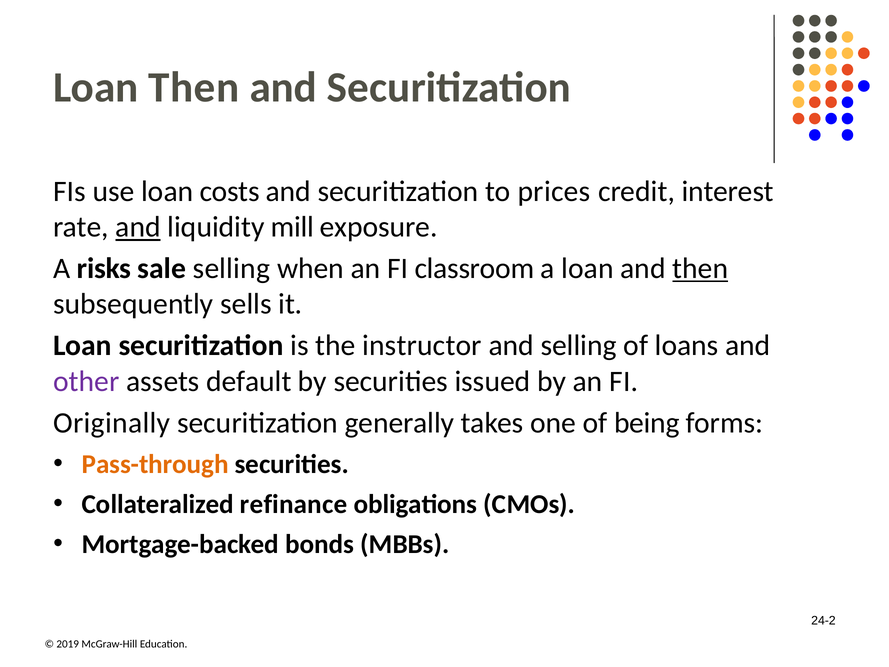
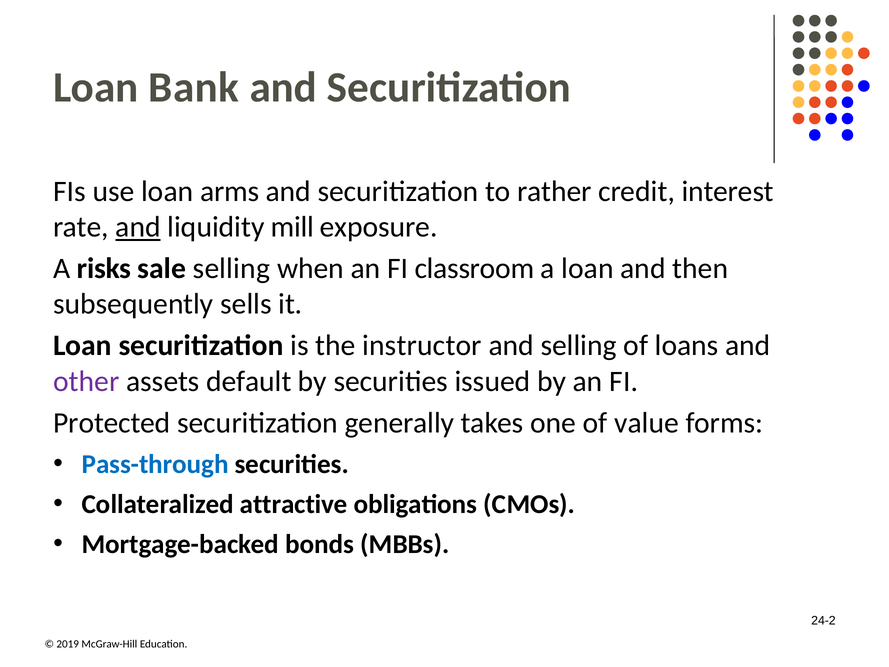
Loan Then: Then -> Bank (194, 87)
costs: costs -> arms (230, 191)
prices: prices -> rather (554, 191)
then underline: present -> none (700, 269)
Originally: Originally -> Protected (112, 423)
being: being -> value (647, 423)
Pass-through colour: orange -> blue (155, 464)
refinance: refinance -> attractive (294, 504)
